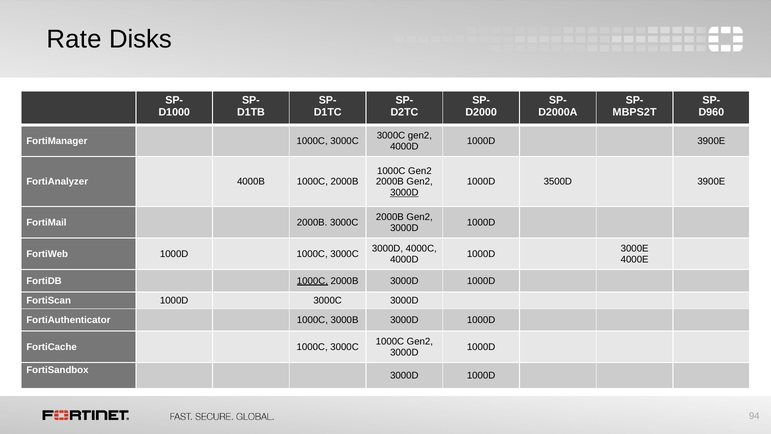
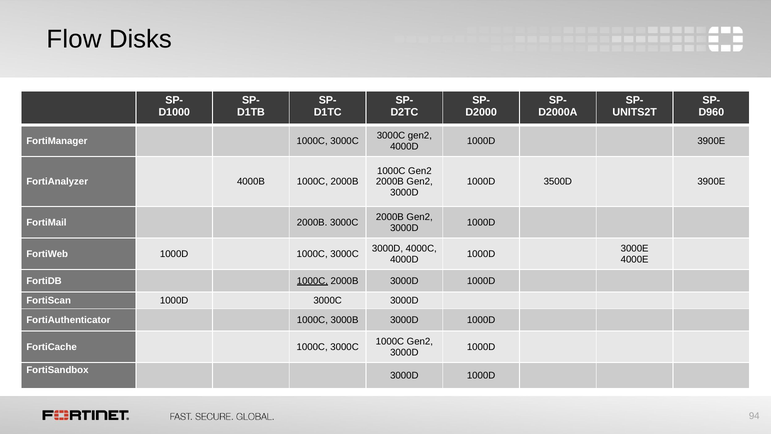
Rate: Rate -> Flow (74, 39)
MBPS2T: MBPS2T -> UNITS2T (635, 112)
3000D underline: present -> none (404, 192)
